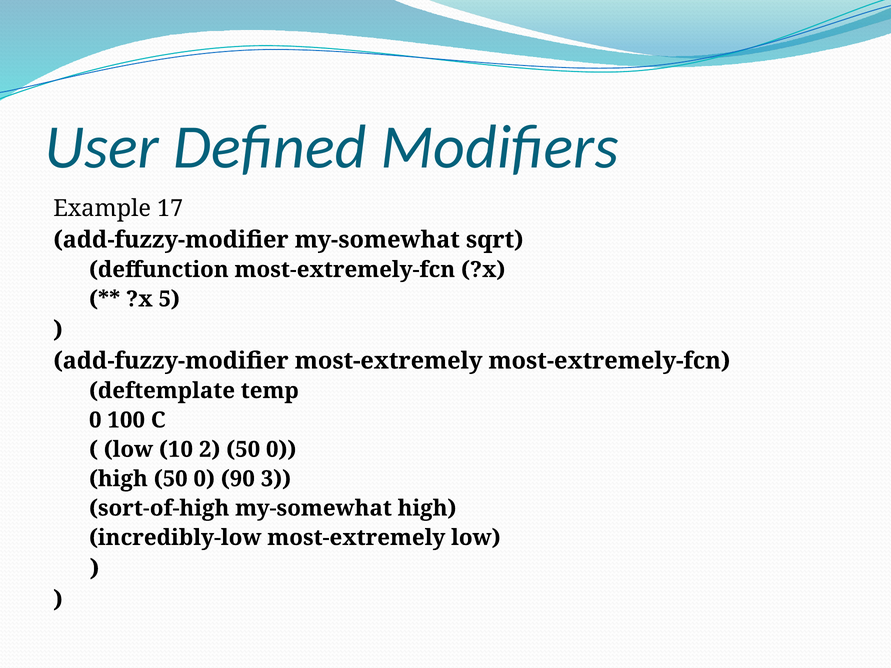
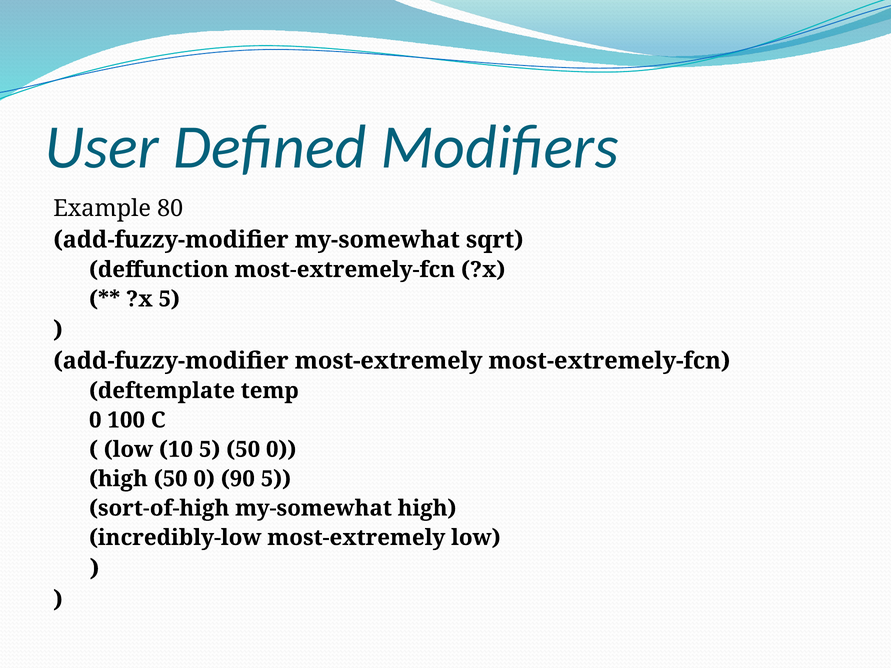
17: 17 -> 80 (170, 209)
10 2: 2 -> 5 (210, 450)
90 3: 3 -> 5 (276, 479)
